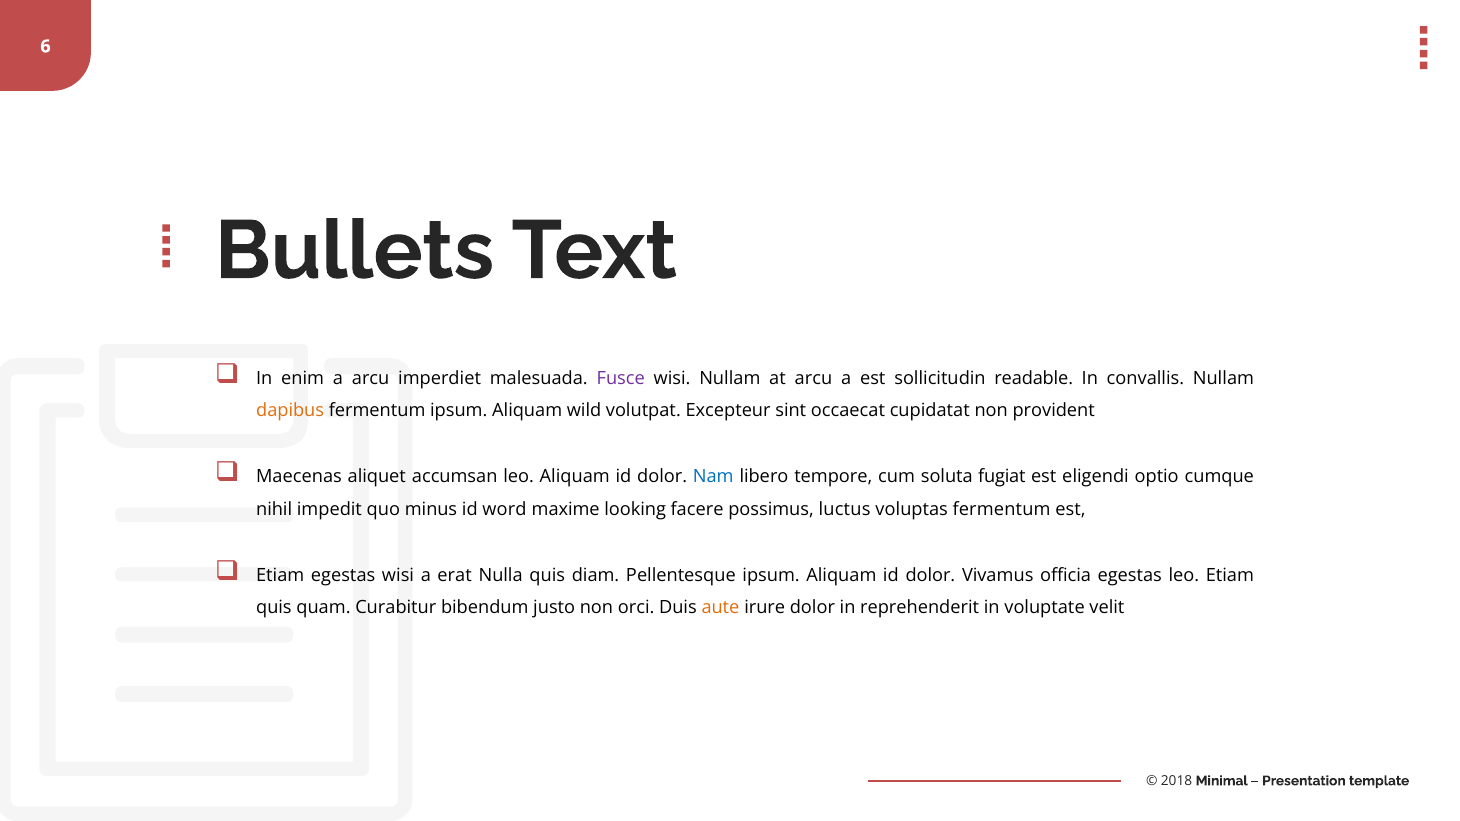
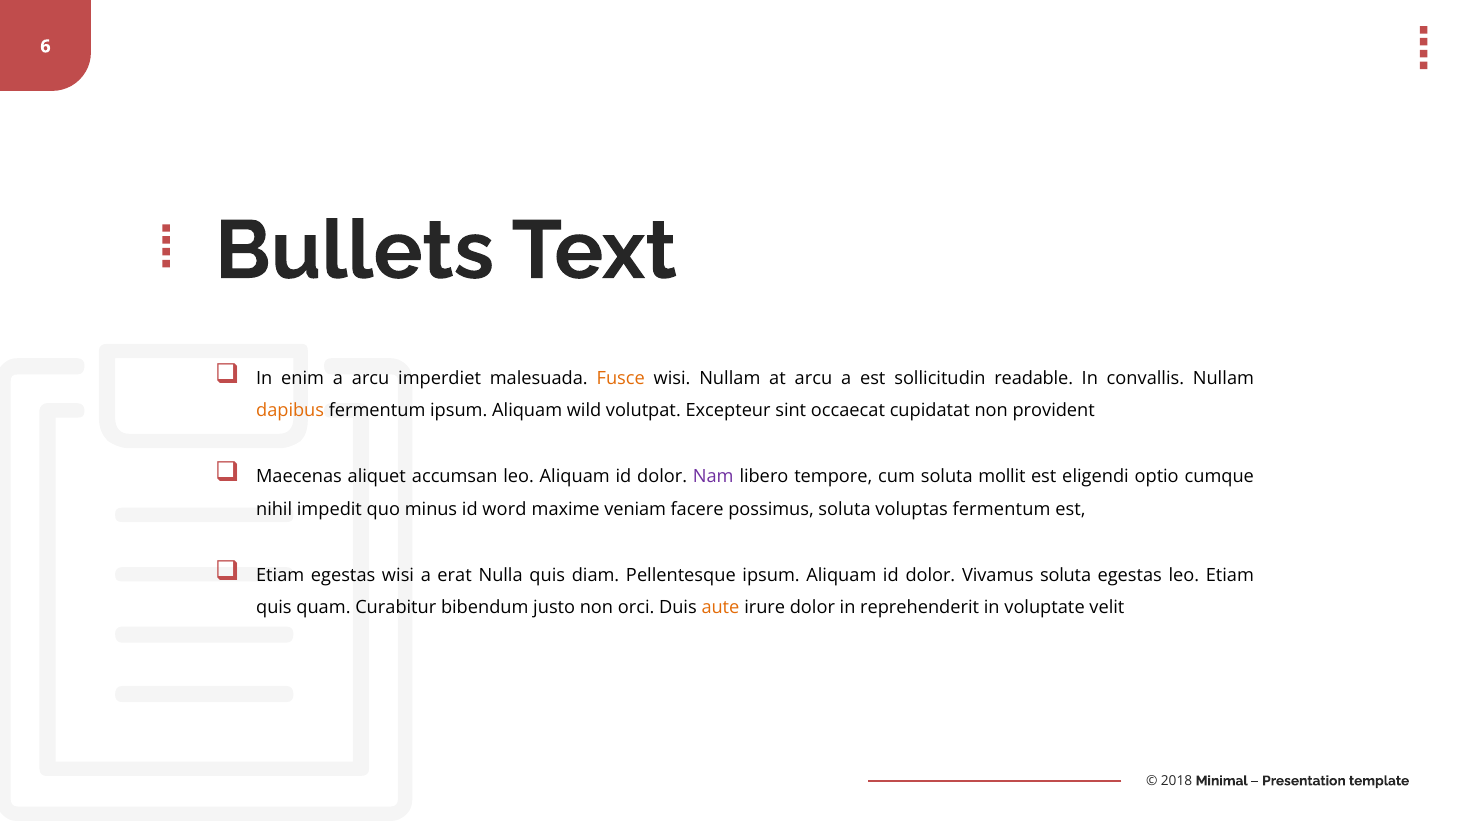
Fusce colour: purple -> orange (621, 378)
Nam colour: blue -> purple (713, 477)
fugiat: fugiat -> mollit (1002, 477)
looking: looking -> veniam (635, 510)
possimus luctus: luctus -> soluta (845, 510)
Vivamus officia: officia -> soluta (1066, 575)
